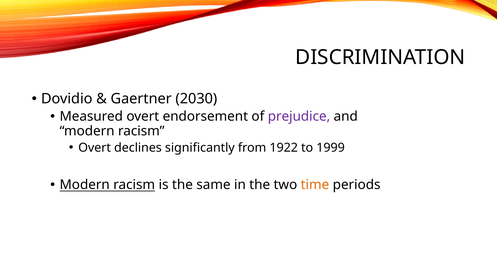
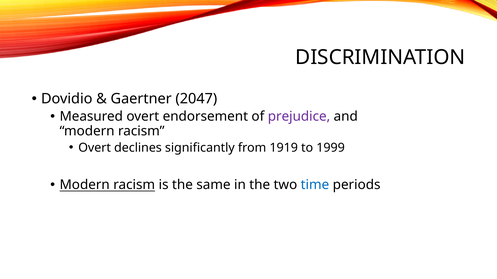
2030: 2030 -> 2047 (196, 99)
1922: 1922 -> 1919 (284, 148)
time colour: orange -> blue (315, 185)
